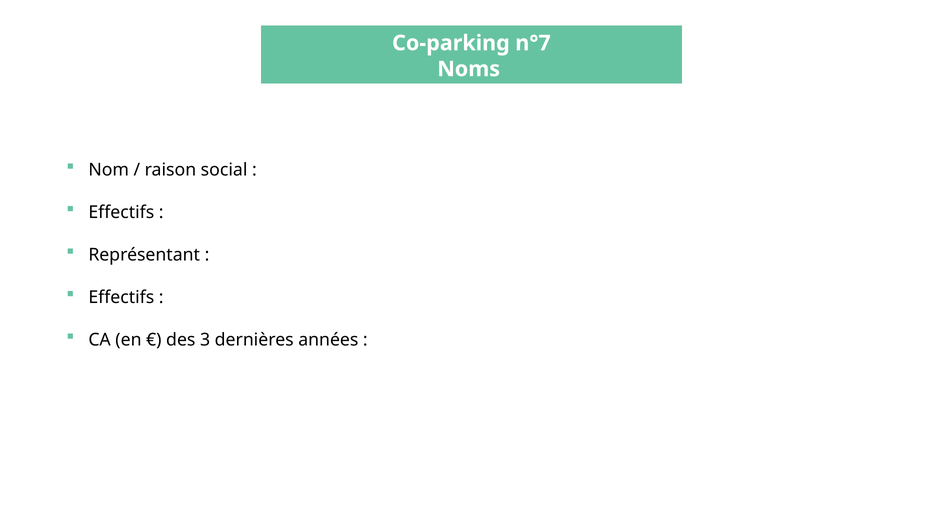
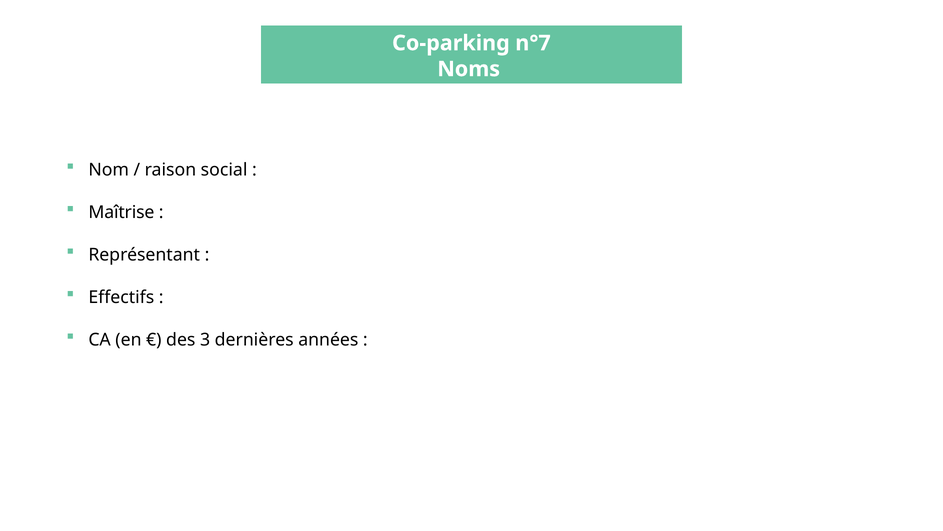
Effectifs: Effectifs -> Maîtrise (121, 212)
